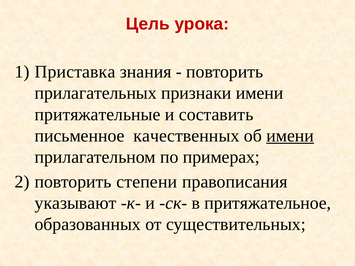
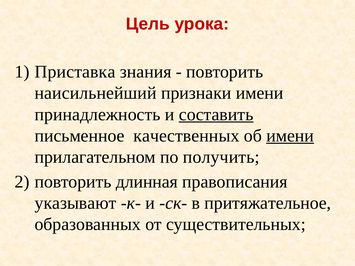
прилагательных: прилагательных -> наисильнейший (96, 93)
притяжательные: притяжательные -> принадлежность (98, 115)
составить underline: none -> present (216, 115)
примерах: примерах -> получить (221, 157)
степени: степени -> длинная (147, 182)
